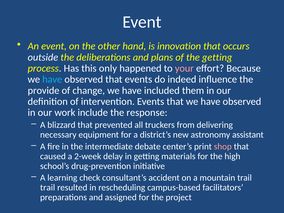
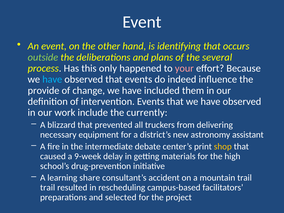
innovation: innovation -> identifying (179, 46)
outside colour: white -> light green (43, 57)
the getting: getting -> several (217, 57)
response: response -> currently (147, 113)
shop colour: pink -> yellow (223, 146)
2-week: 2-week -> 9-week (88, 156)
check: check -> share (90, 178)
assigned: assigned -> selected (121, 197)
